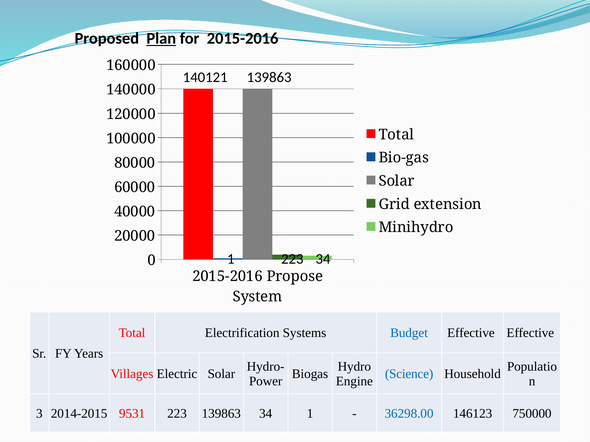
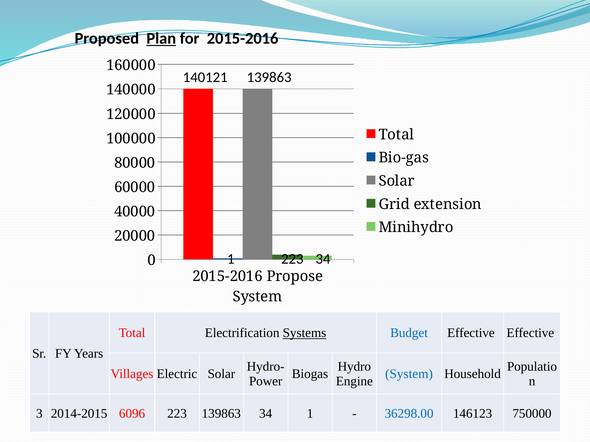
Systems underline: none -> present (305, 333)
Science: Science -> System (409, 374)
9531: 9531 -> 6096 (132, 414)
